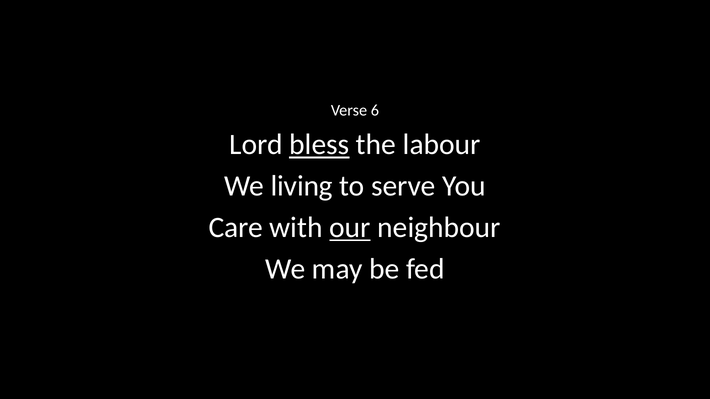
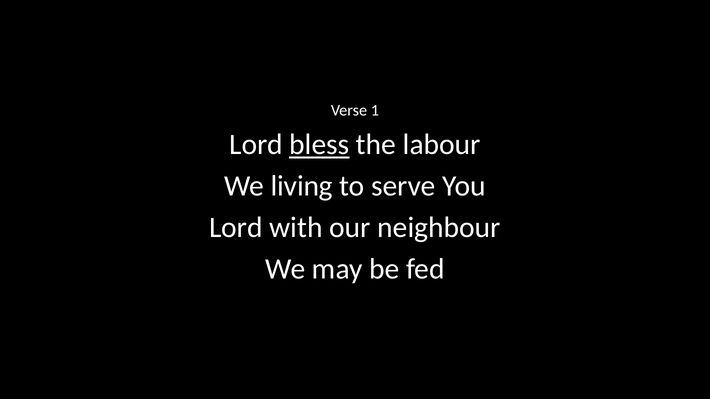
6: 6 -> 1 (375, 111)
Care: Care -> Lord (236, 228)
our underline: present -> none (350, 228)
